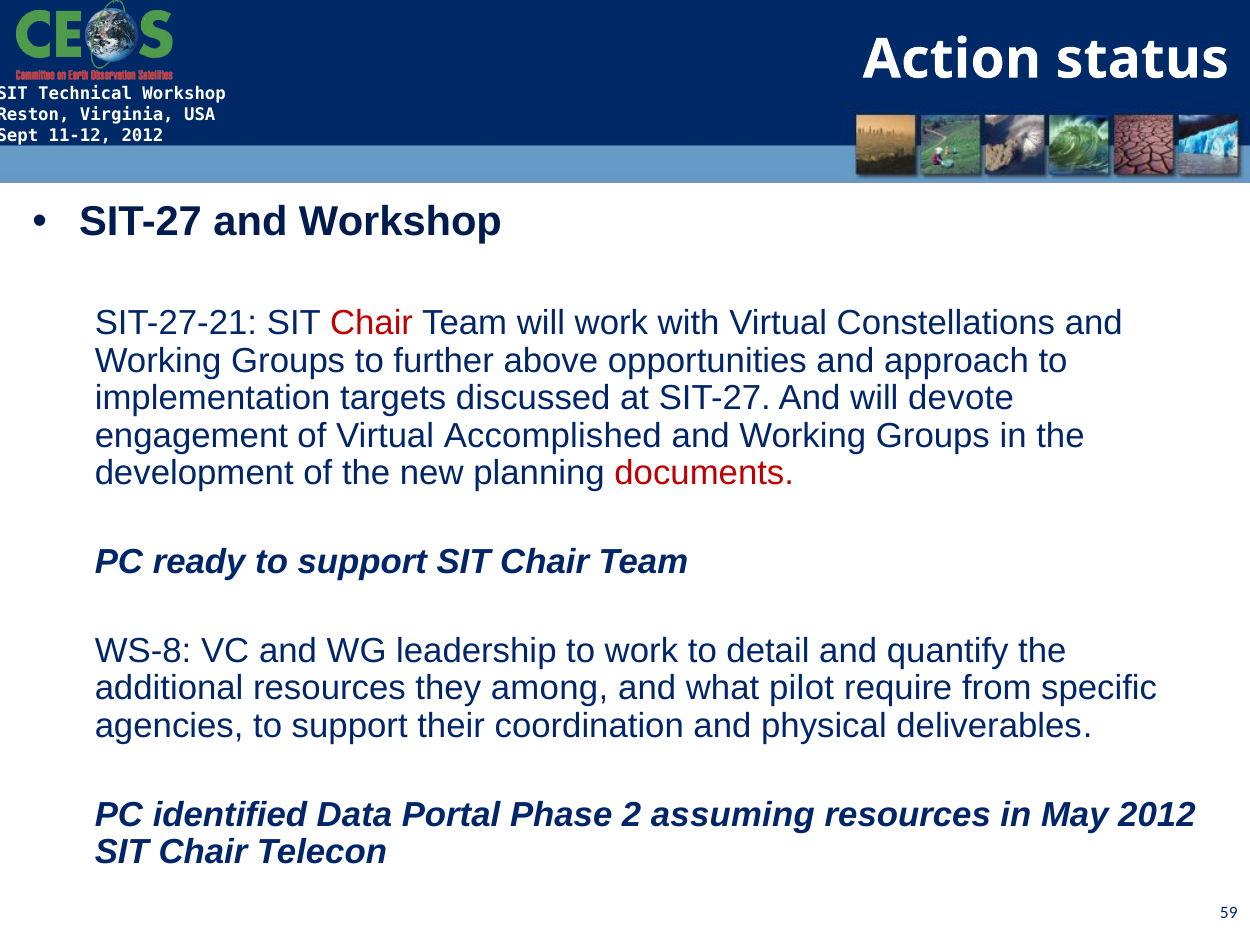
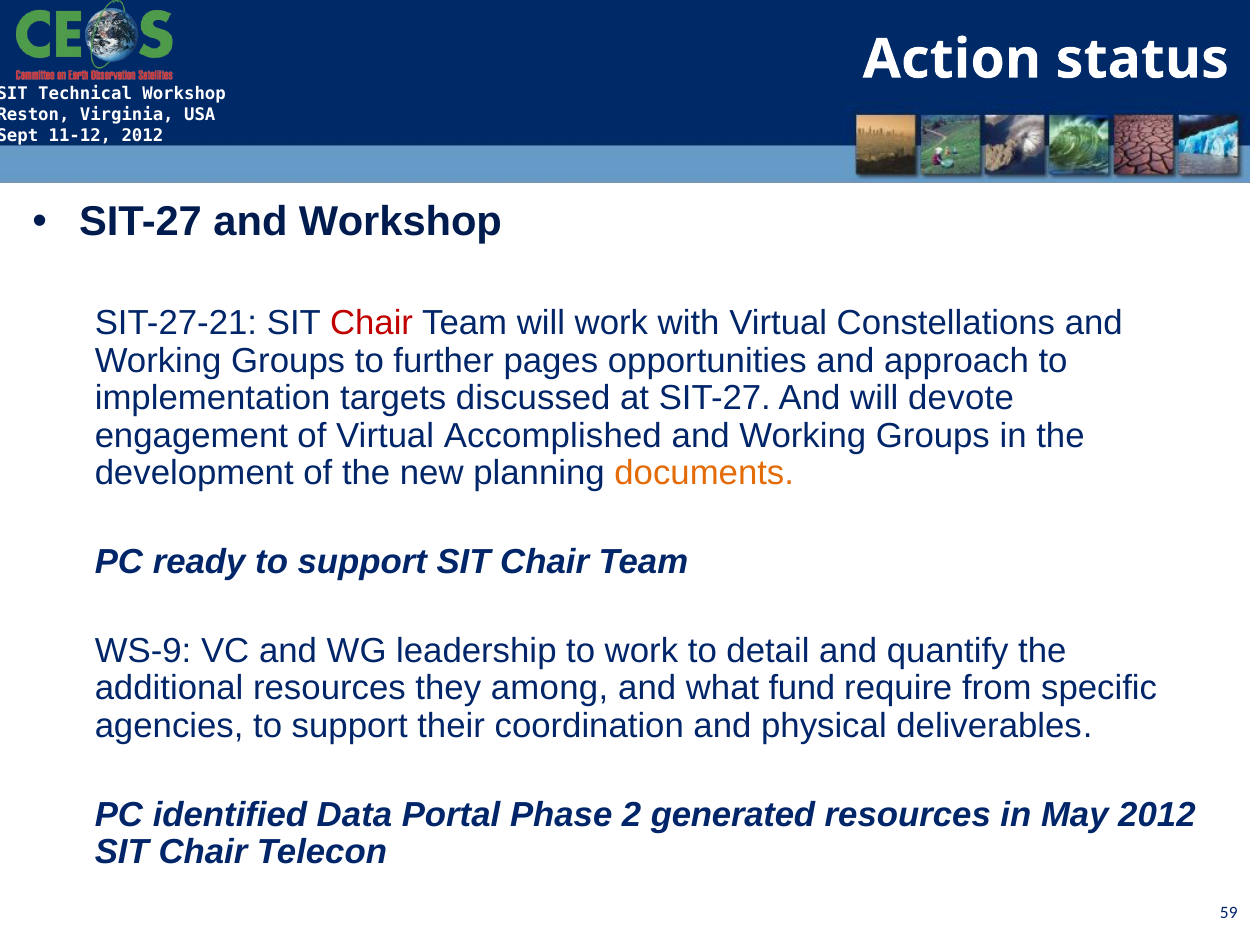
above: above -> pages (551, 361)
documents colour: red -> orange (704, 474)
WS-8: WS-8 -> WS-9 (143, 651)
pilot: pilot -> fund (802, 689)
assuming: assuming -> generated (733, 815)
